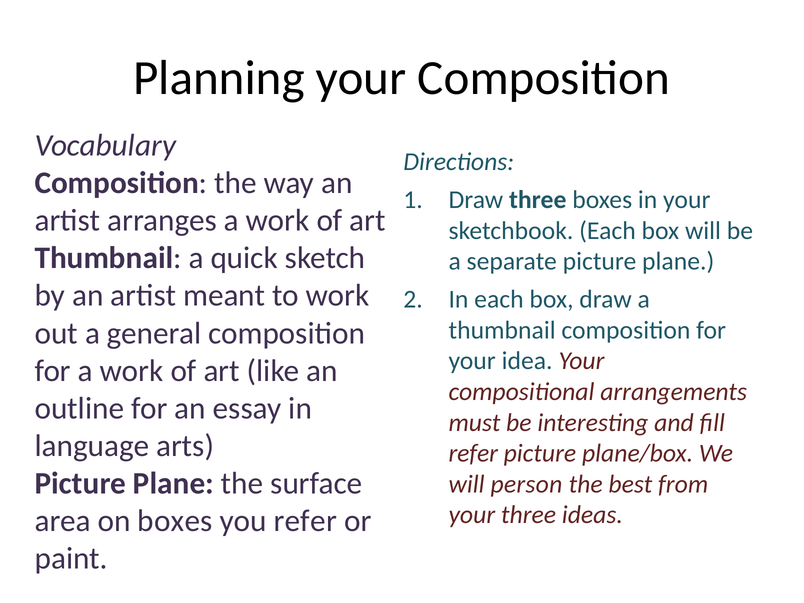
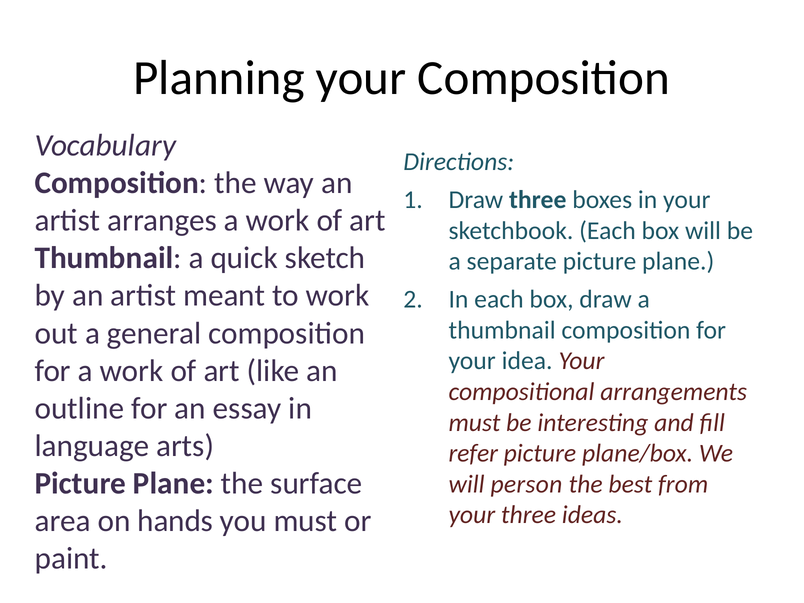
on boxes: boxes -> hands (175, 521)
you refer: refer -> must (305, 521)
